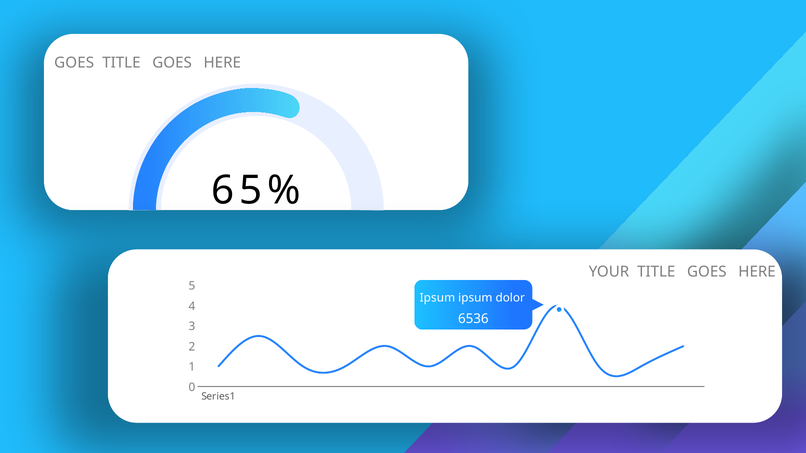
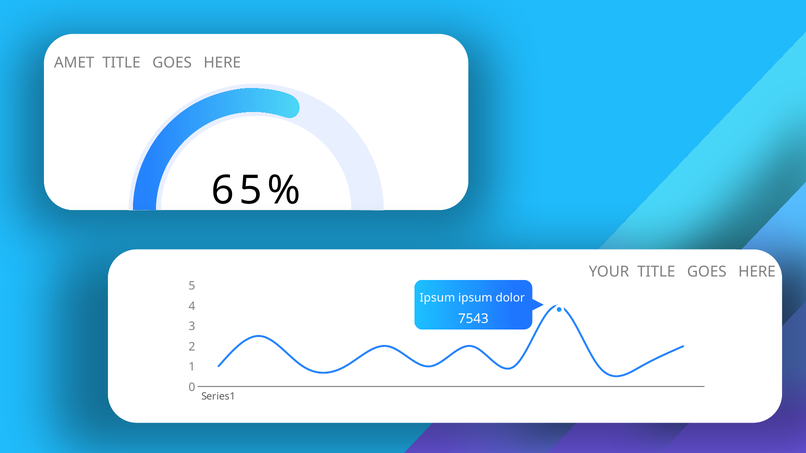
GOES: GOES -> AMET (74, 63)
6536: 6536 -> 7543 (473, 319)
